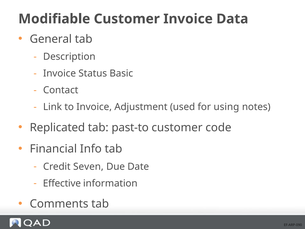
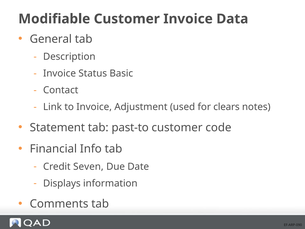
using: using -> clears (226, 107)
Replicated: Replicated -> Statement (57, 127)
Effective: Effective -> Displays (62, 183)
